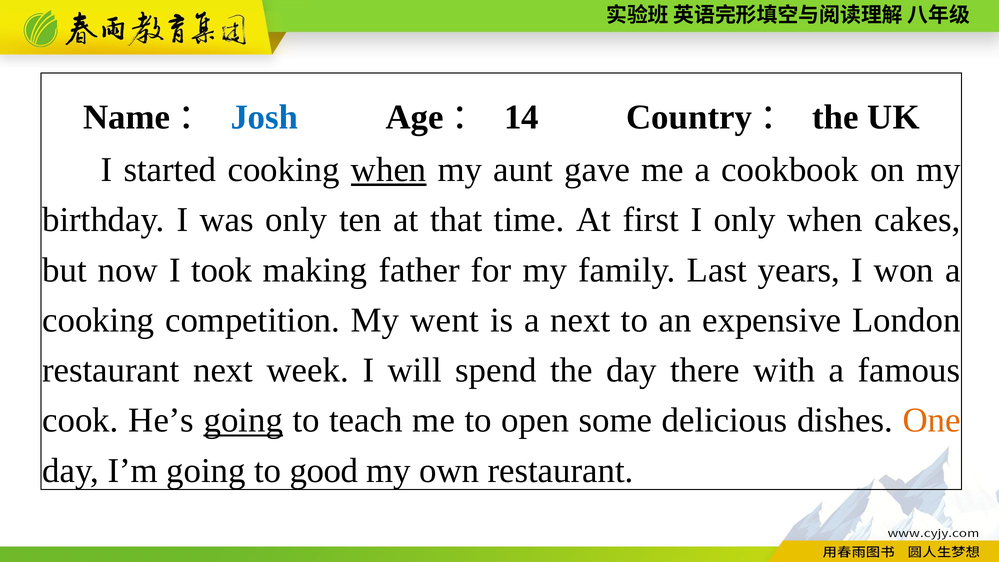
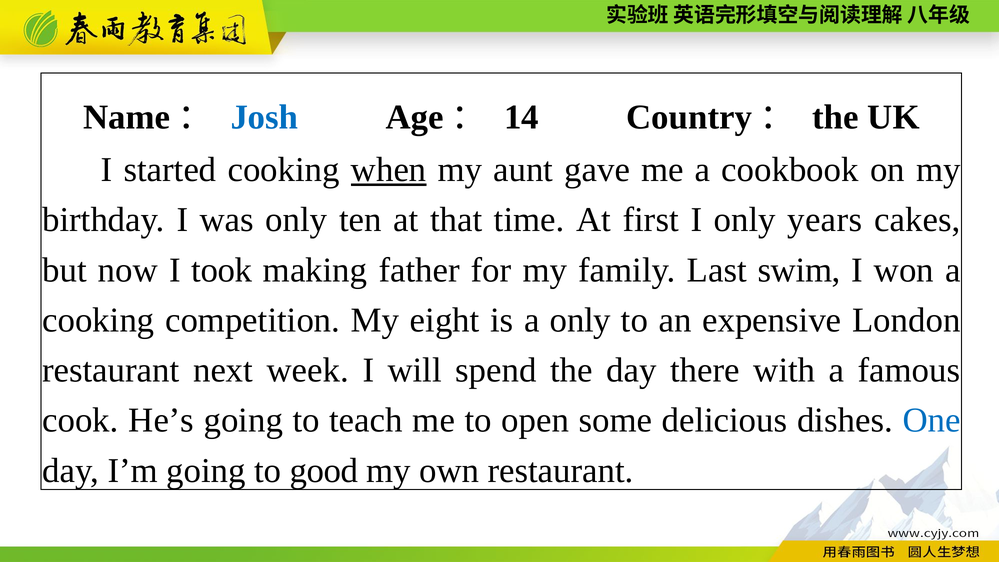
only when: when -> years (825, 220)
years: years -> swim (799, 270)
went: went -> eight (445, 320)
a next: next -> only (580, 320)
going underline: present -> none (243, 420)
One colour: orange -> blue (932, 420)
